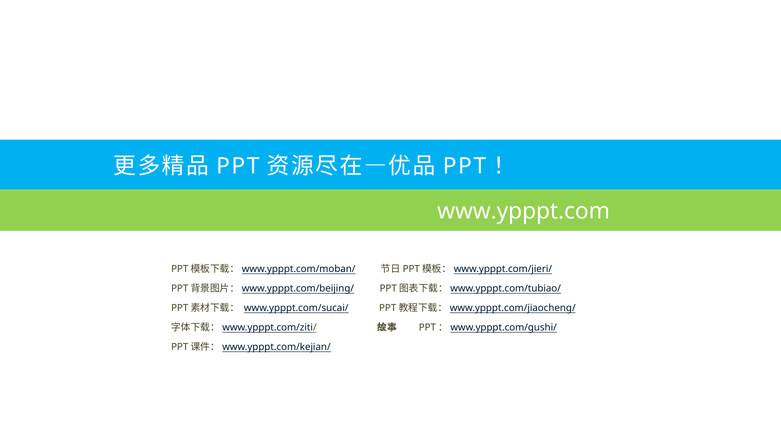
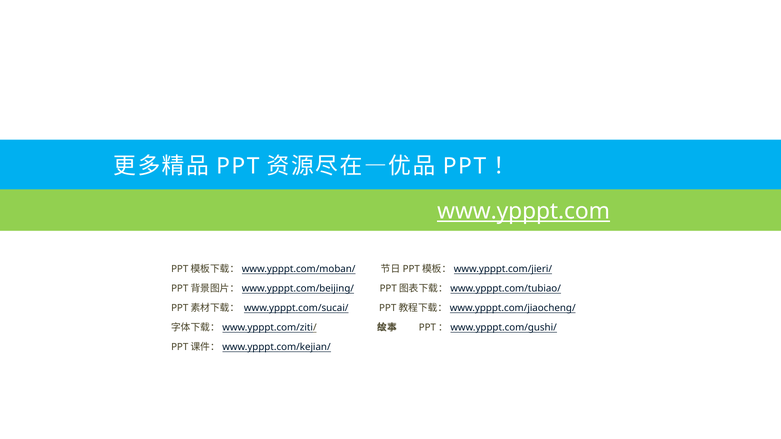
www.ypppt.com underline: none -> present (524, 212)
